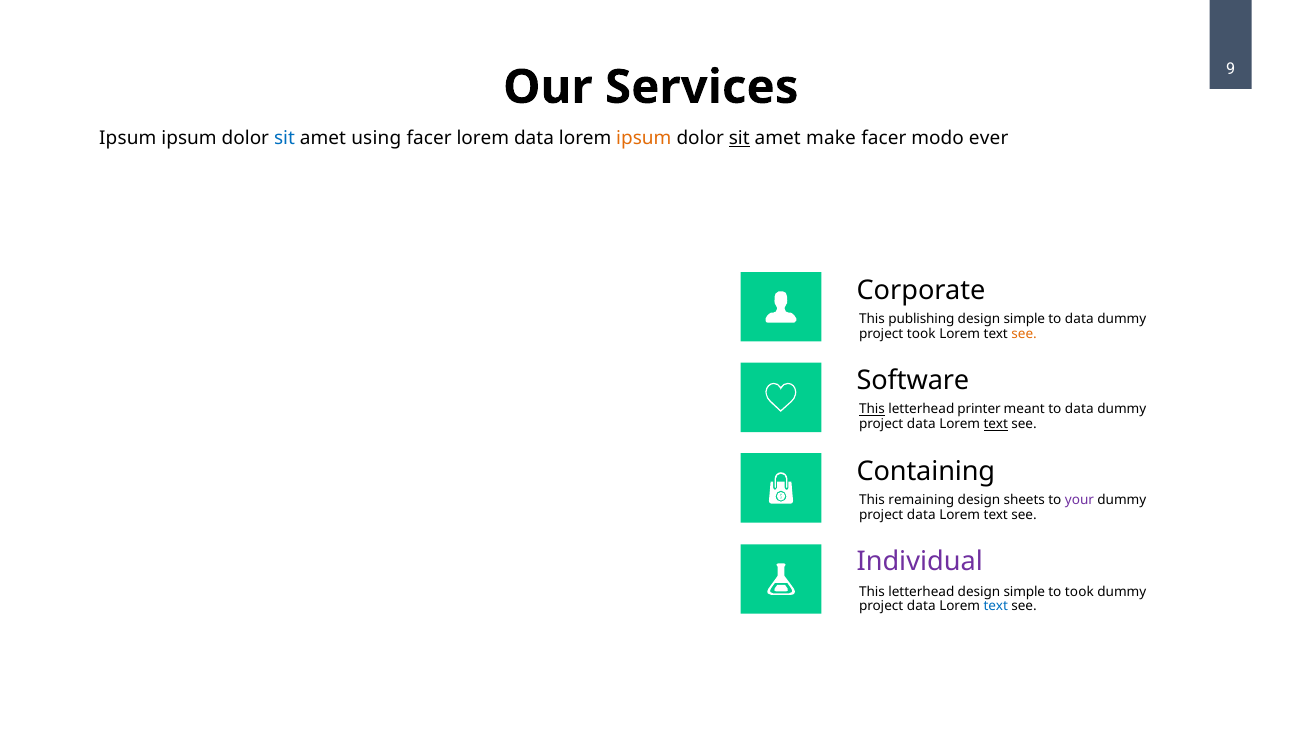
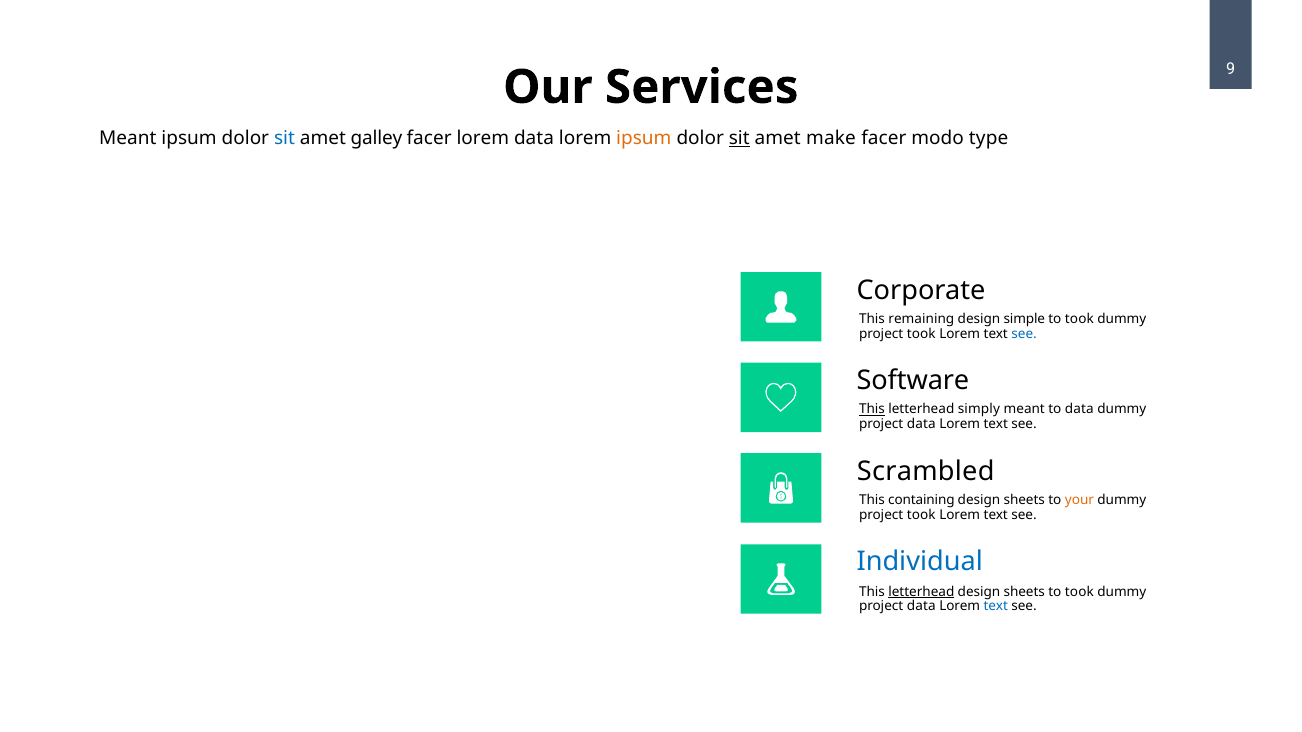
Ipsum: Ipsum -> Meant (128, 139)
using: using -> galley (376, 139)
ever: ever -> type (989, 139)
publishing: publishing -> remaining (921, 319)
data: data -> took (1079, 319)
see colour: orange -> blue (1024, 334)
printer: printer -> simply (979, 410)
text underline: present -> none (996, 425)
Containing: Containing -> Scrambled (926, 471)
remaining: remaining -> containing (921, 500)
your colour: purple -> orange (1079, 500)
data: data -> took (921, 515)
Individual colour: purple -> blue (920, 562)
letterhead underline: none -> present (921, 592)
simple: simple -> sheets (1024, 592)
